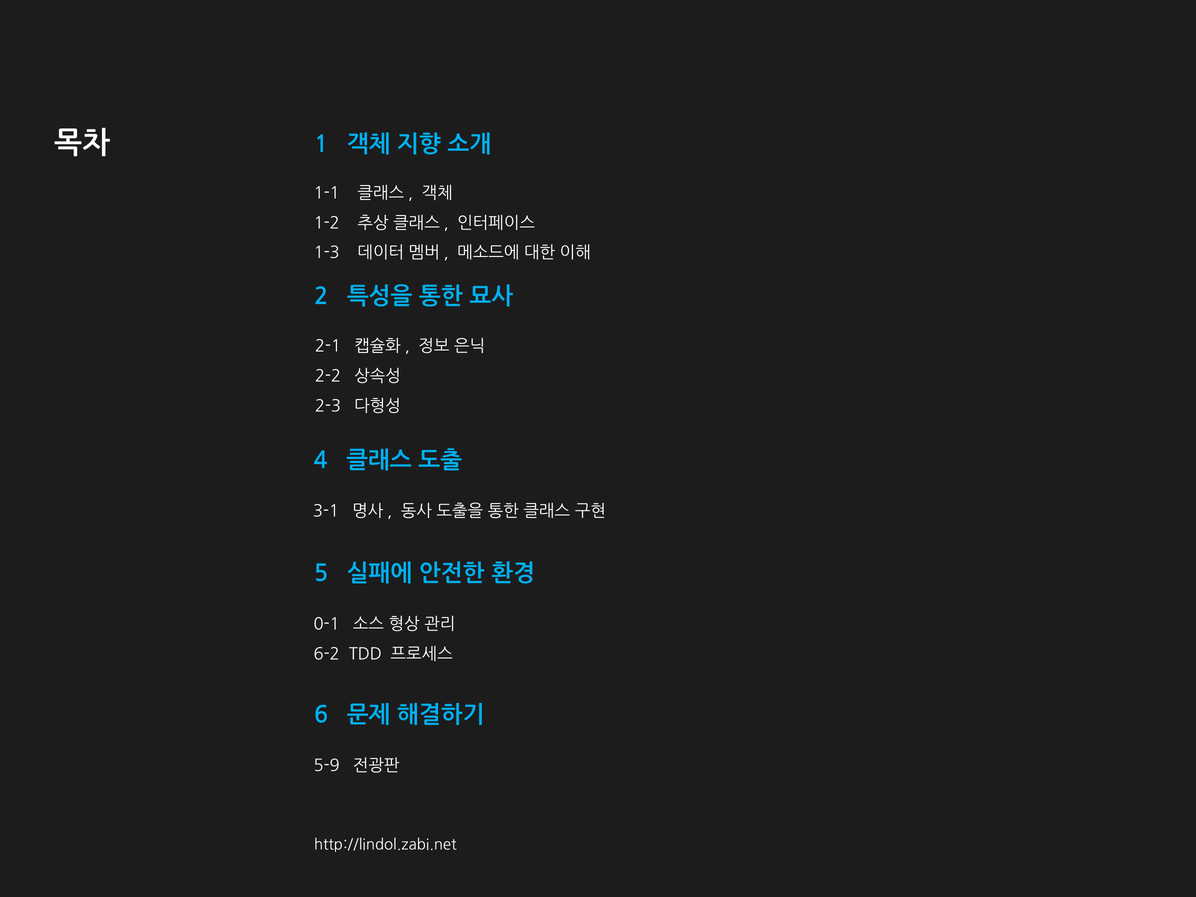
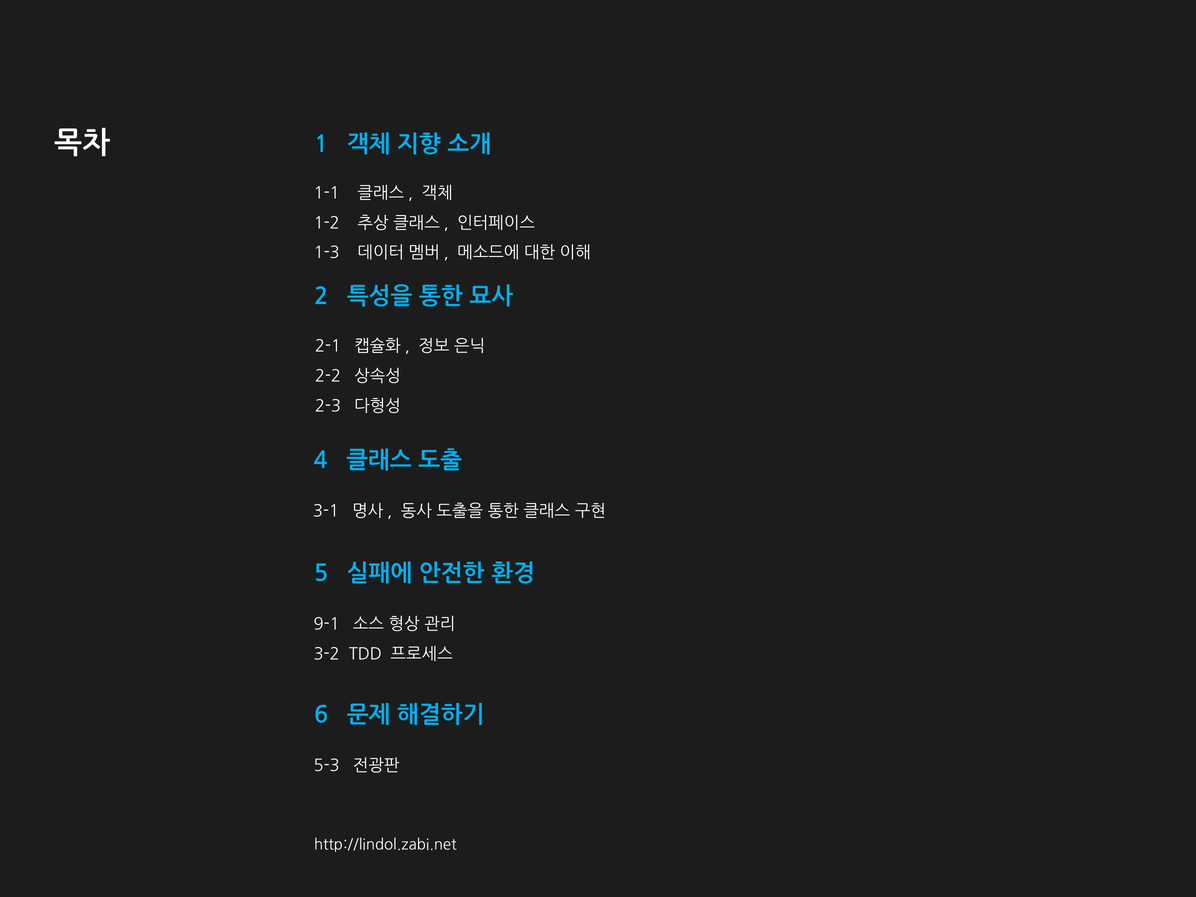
0-1: 0-1 -> 9-1 (327, 624)
6-2: 6-2 -> 3-2 (327, 654)
5-9: 5-9 -> 5-3 (327, 766)
